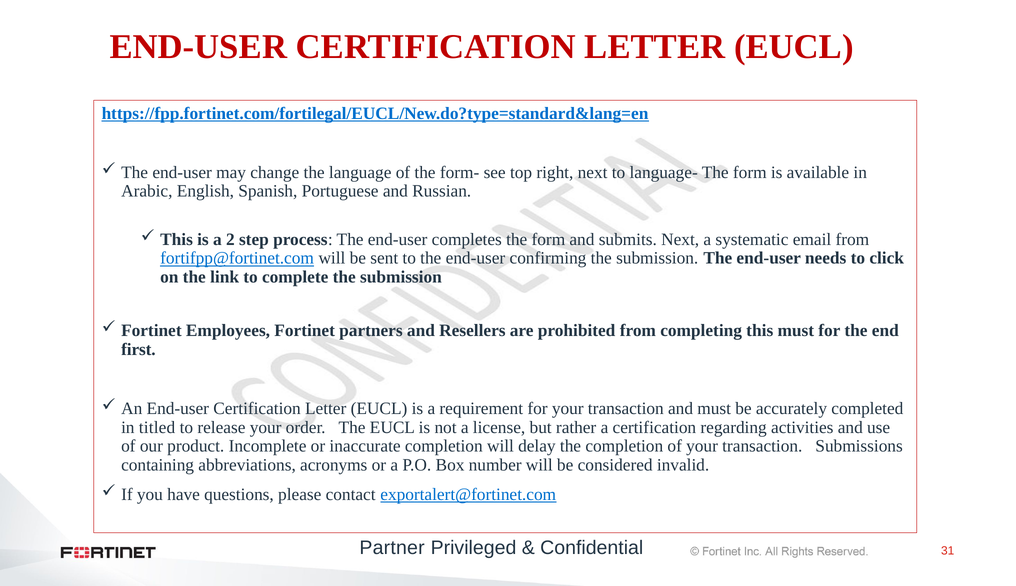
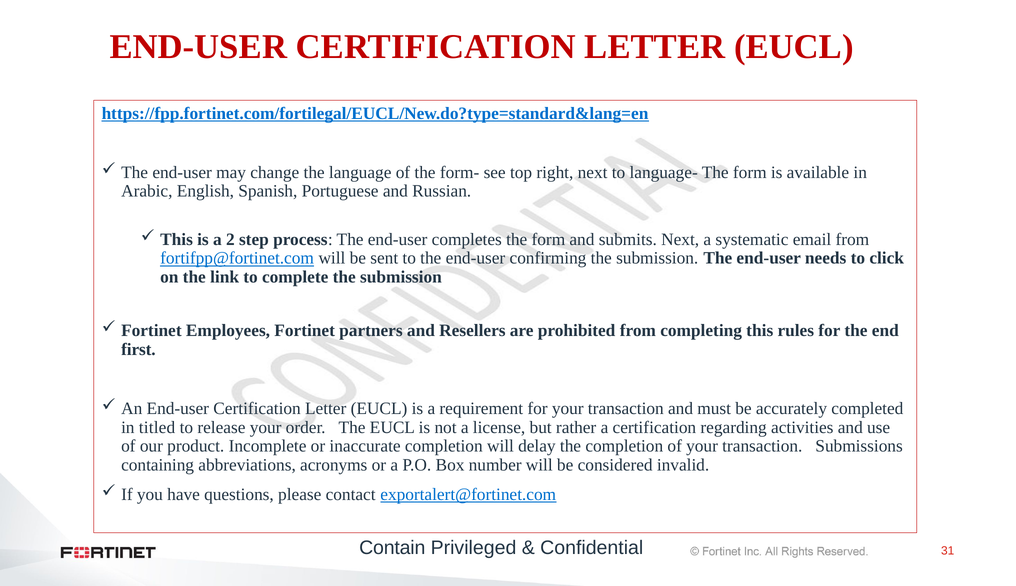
this must: must -> rules (796, 331)
Partner: Partner -> Contain (392, 548)
